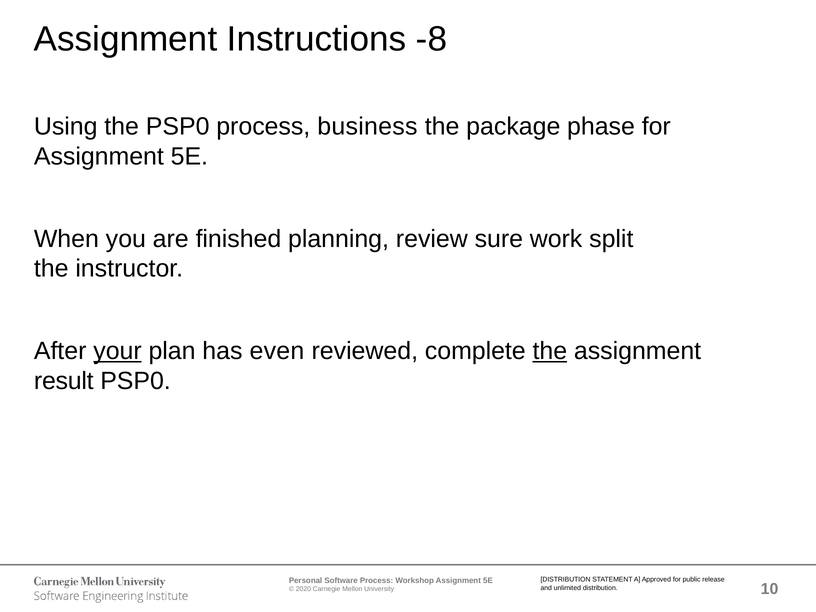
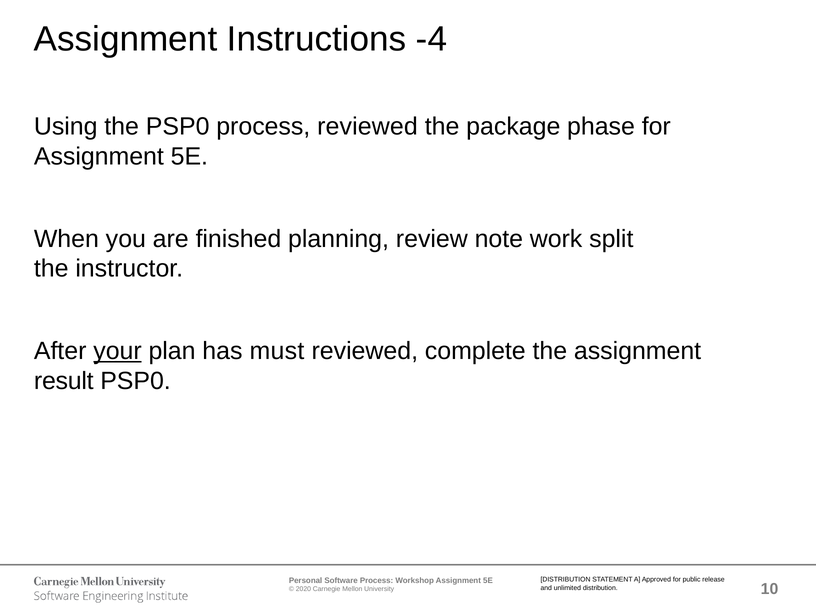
-8: -8 -> -4 (432, 39)
process business: business -> reviewed (367, 126)
sure: sure -> note (499, 239)
even: even -> must (277, 351)
the underline: present -> none (550, 351)
